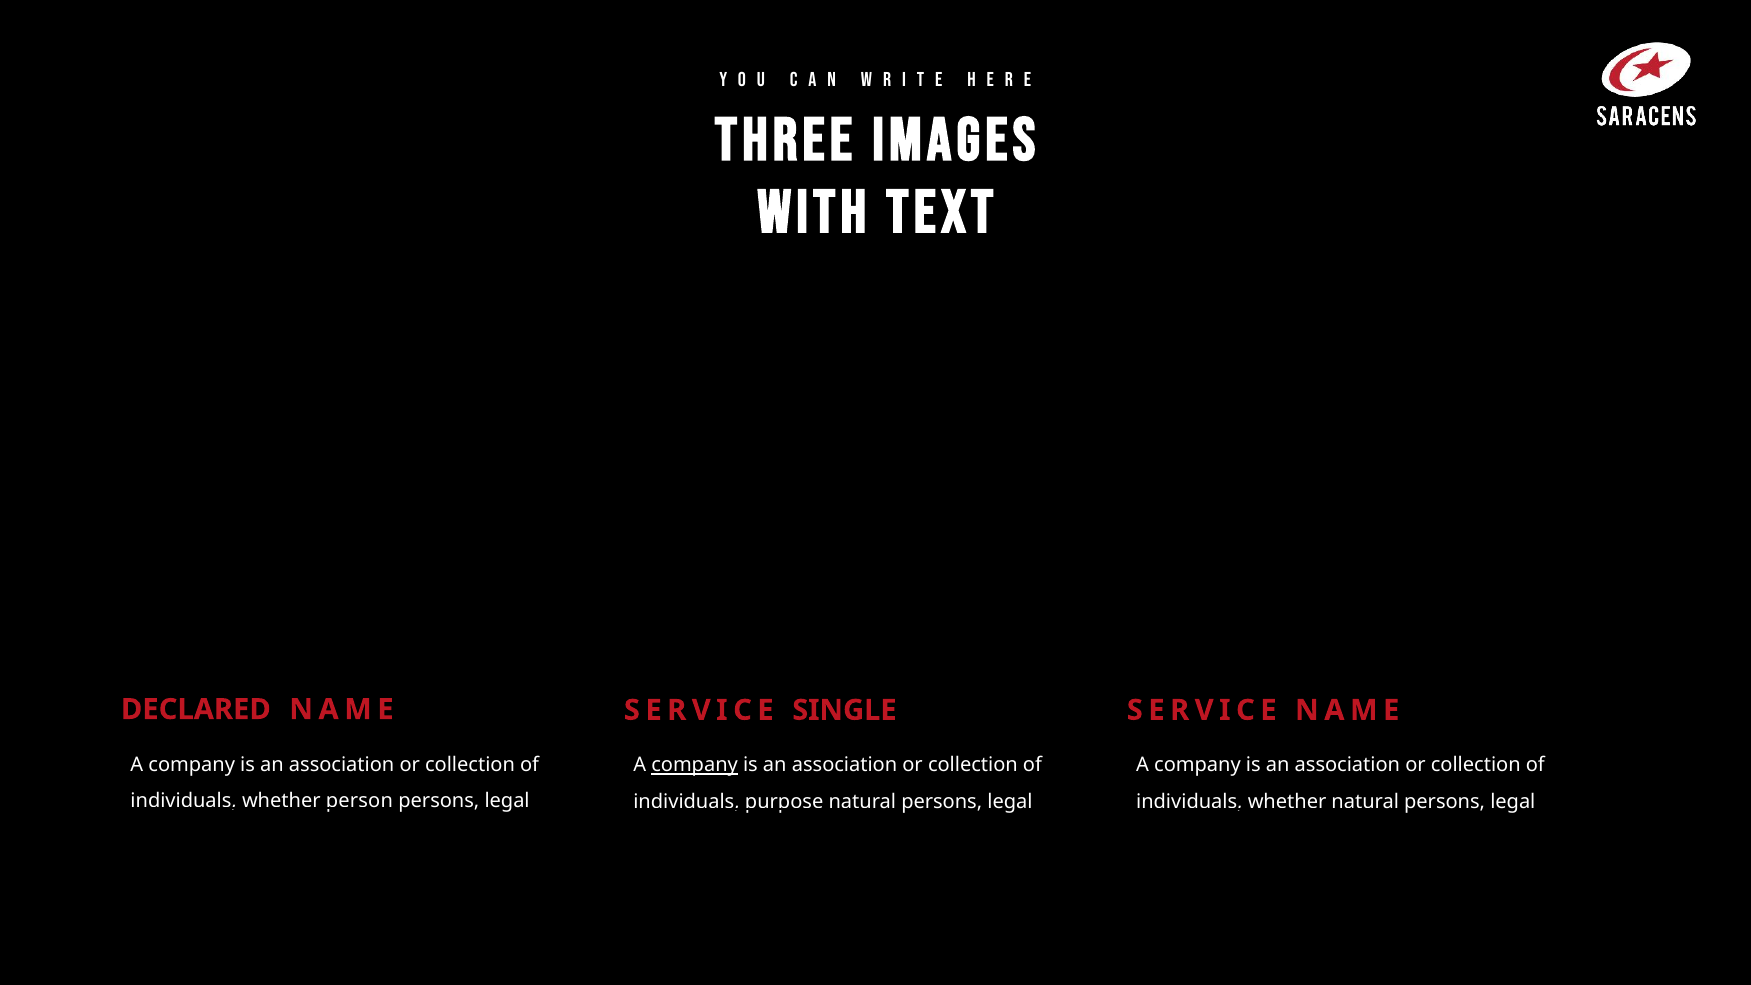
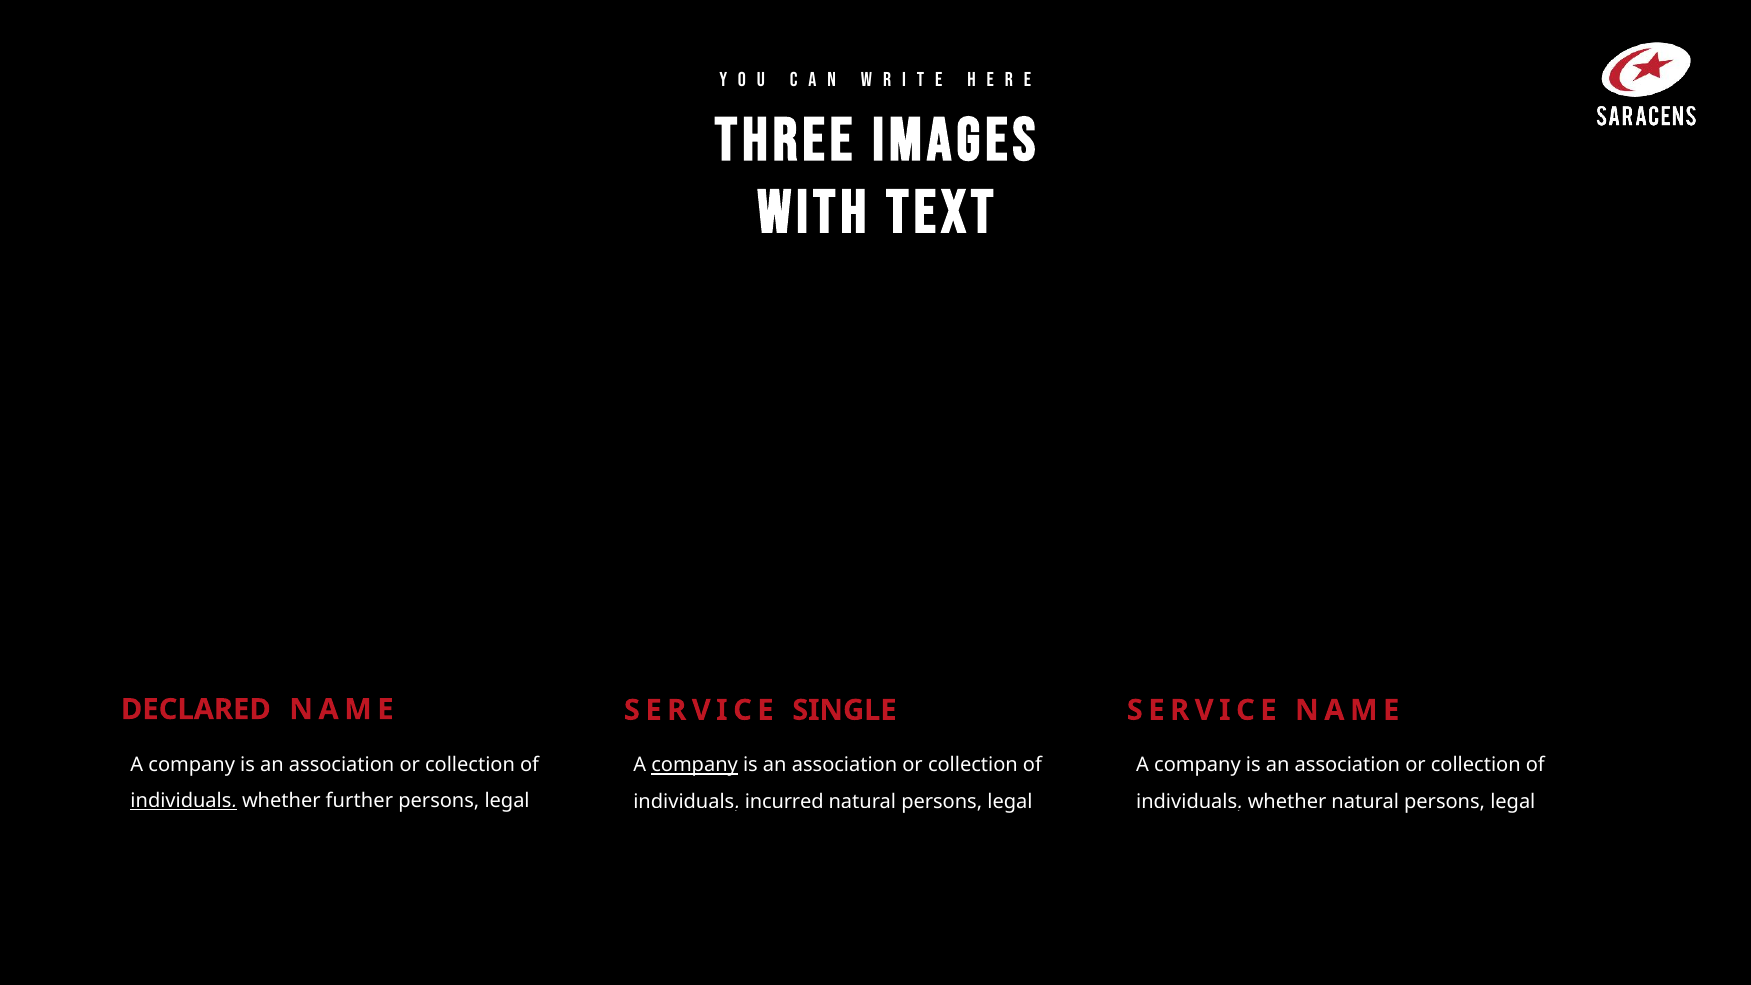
individuals underline: none -> present (184, 801)
person: person -> further (359, 801)
purpose: purpose -> incurred (784, 802)
